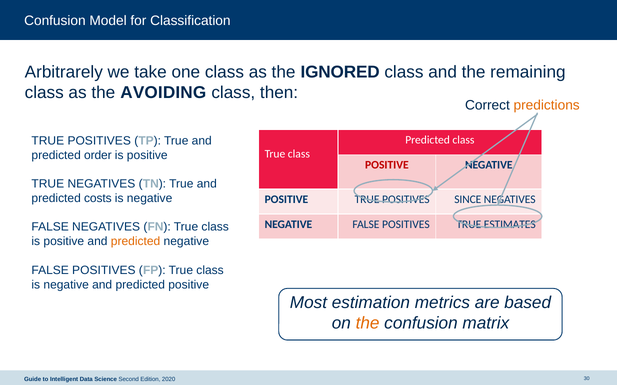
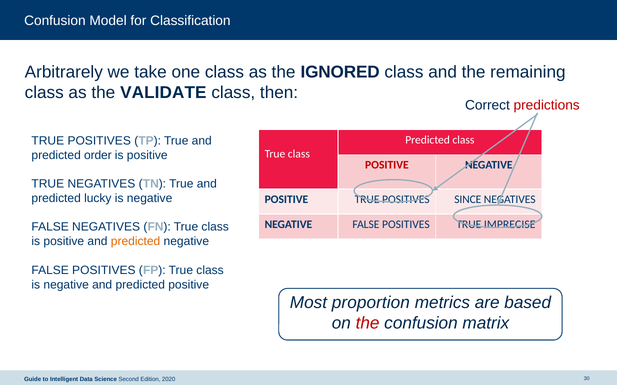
AVOIDING: AVOIDING -> VALIDATE (163, 93)
predictions colour: orange -> red (547, 106)
costs: costs -> lucky (98, 199)
ESTIMATES: ESTIMATES -> IMPRECISE (510, 225)
estimation: estimation -> proportion (371, 303)
the colour: orange -> red (368, 323)
